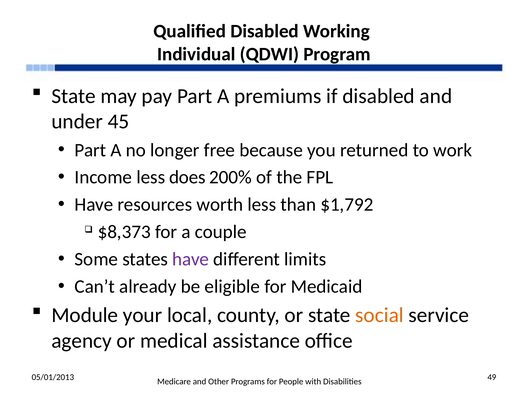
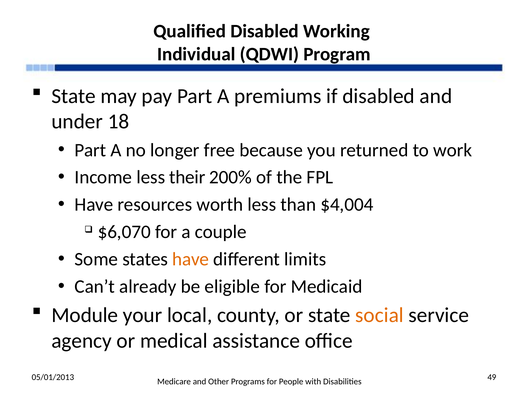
45: 45 -> 18 (119, 122)
does: does -> their (187, 177)
$1,792: $1,792 -> $4,004 (347, 205)
$8,373: $8,373 -> $6,070 (124, 232)
have colour: purple -> orange (191, 259)
